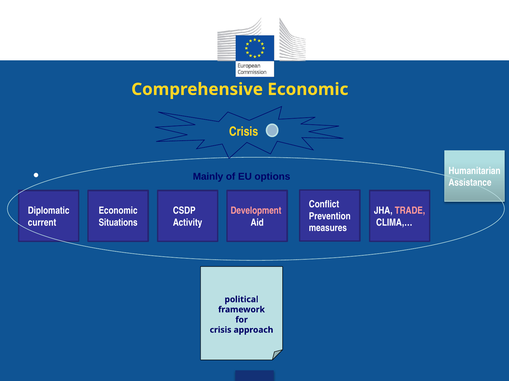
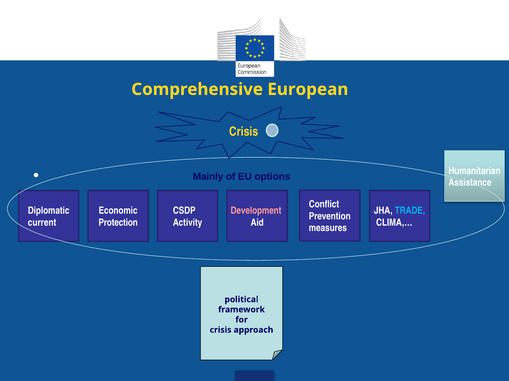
Comprehensive Economic: Economic -> European (308, 90)
TRADE colour: pink -> light blue (410, 211)
Situations: Situations -> Protection (118, 223)
